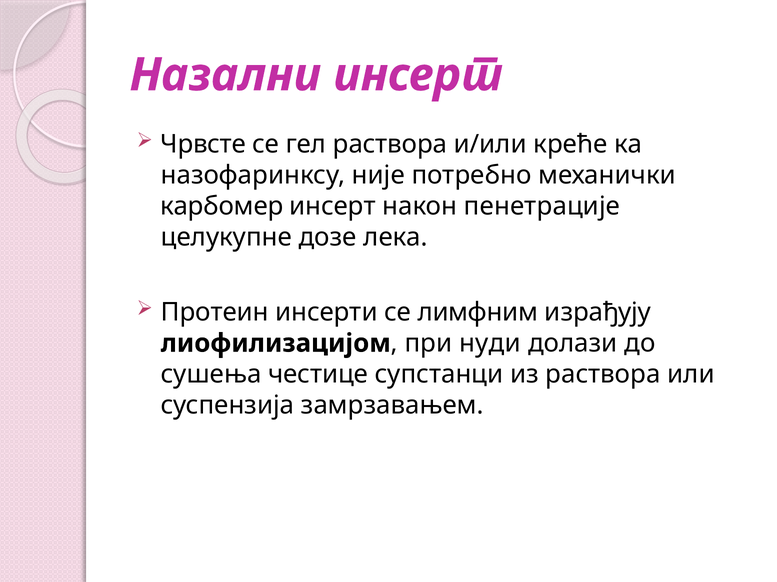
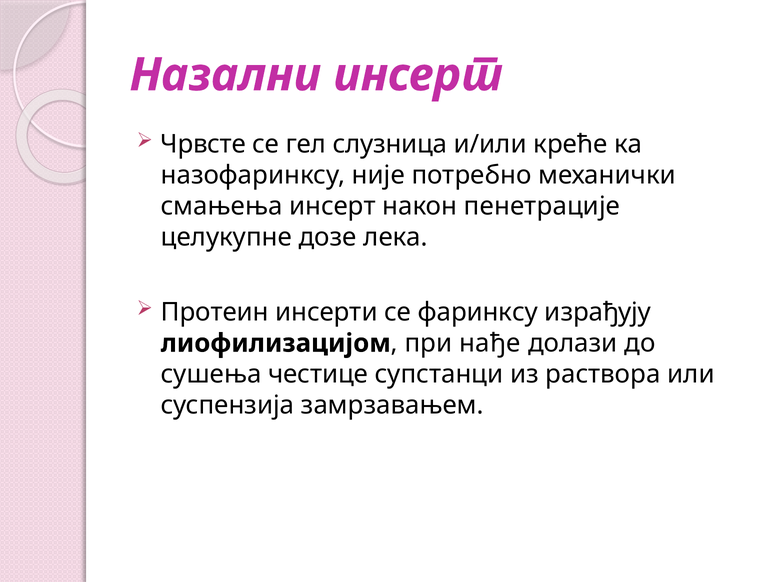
гел раствора: раствора -> слузница (390, 144)
карбомер: карбомер -> смањења (222, 206)
лимфним: лимфним -> фаринксу (478, 313)
нуди: нуди -> нађе (490, 344)
